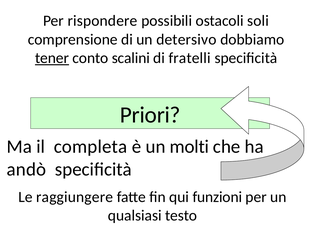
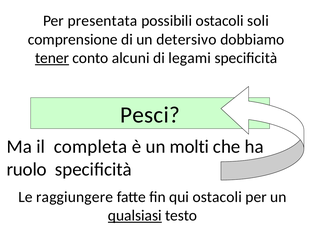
rispondere: rispondere -> presentata (102, 21)
scalini: scalini -> alcuni (131, 58)
fratelli: fratelli -> legami (190, 58)
Priori: Priori -> Pesci (150, 115)
andò: andò -> ruolo (27, 169)
qui funzioni: funzioni -> ostacoli (217, 197)
qualsiasi underline: none -> present (135, 215)
